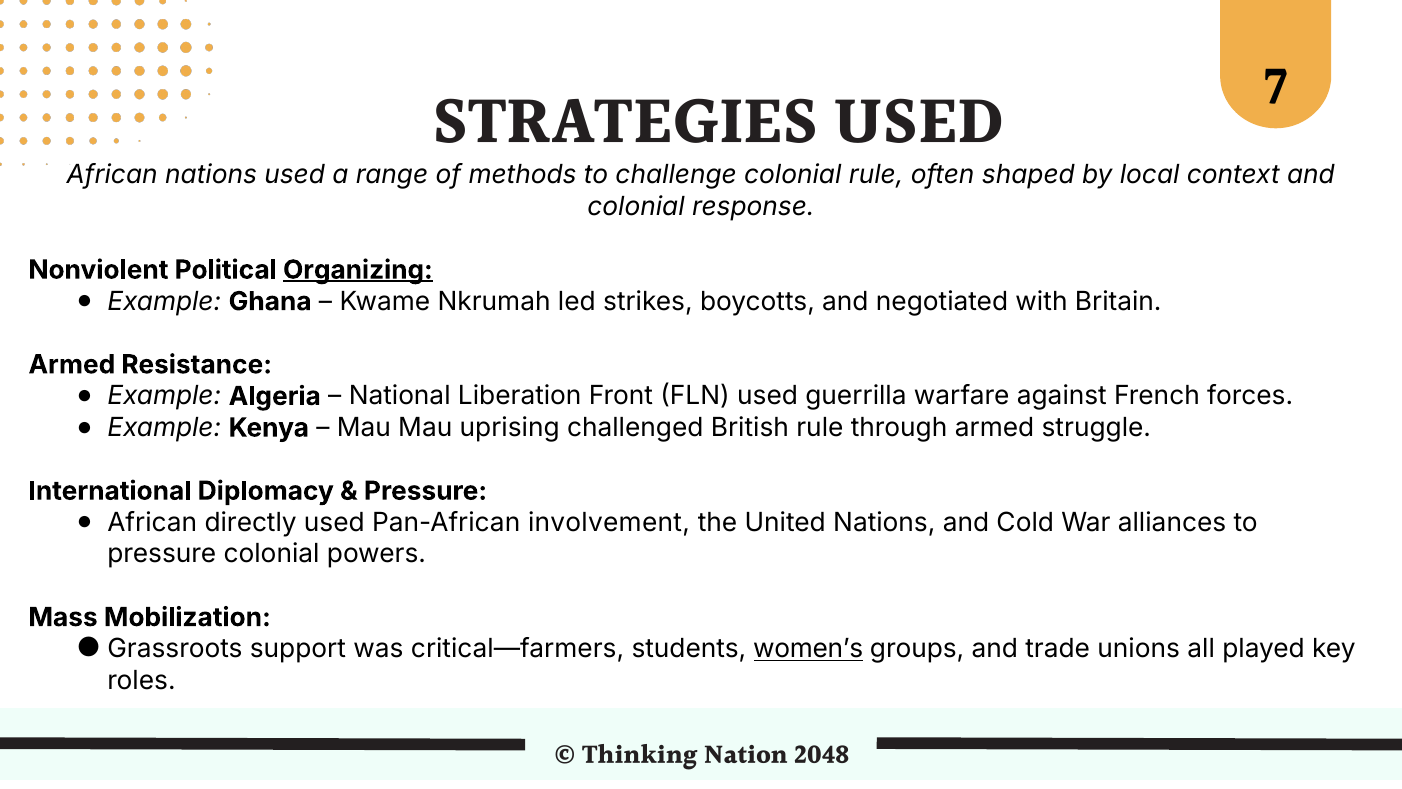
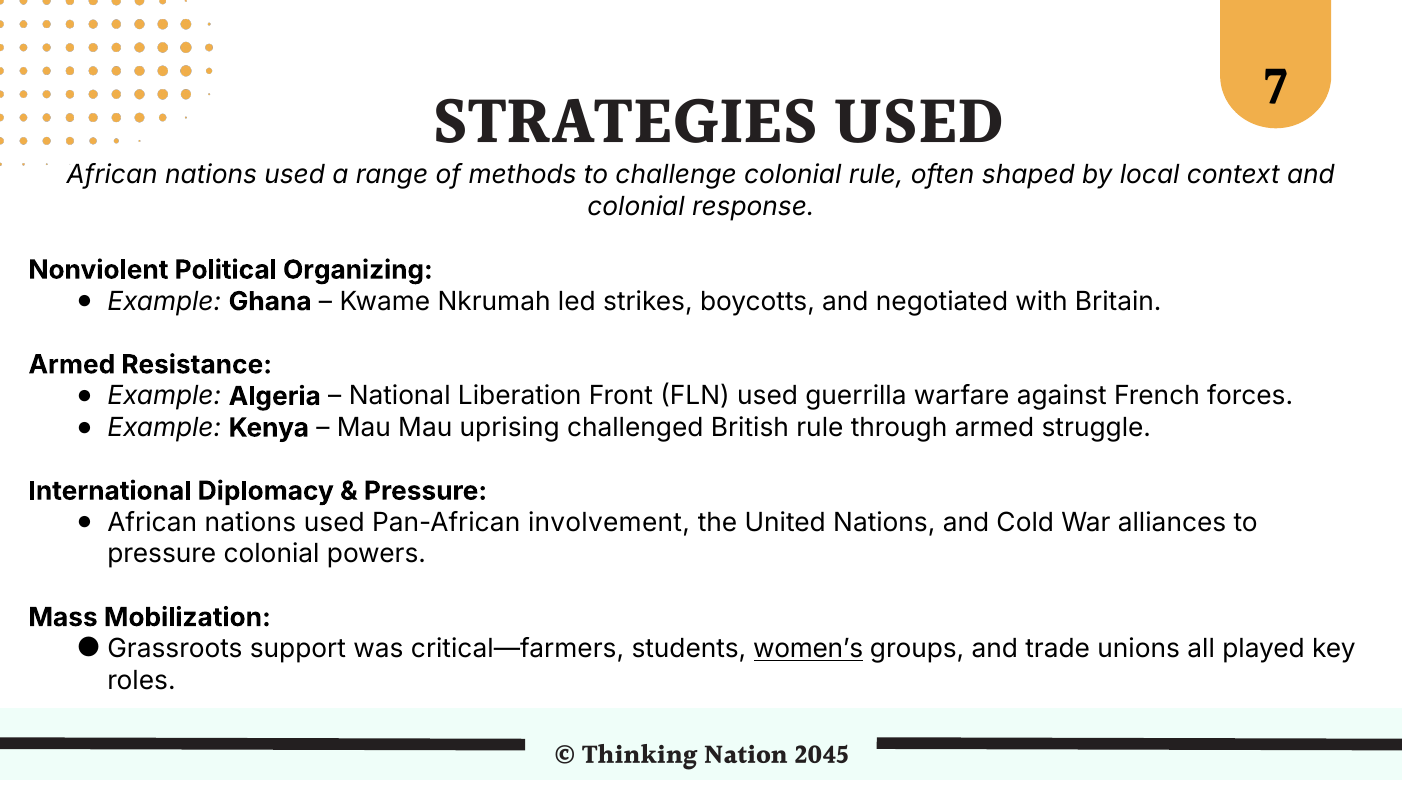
Organizing underline: present -> none (358, 270)
directly: directly -> nations (250, 522)
2048: 2048 -> 2045 (822, 755)
